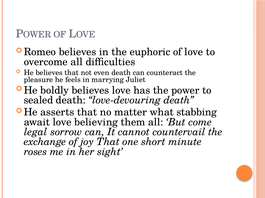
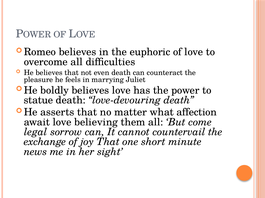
sealed: sealed -> statue (38, 100)
stabbing: stabbing -> affection (197, 113)
roses: roses -> news (35, 152)
